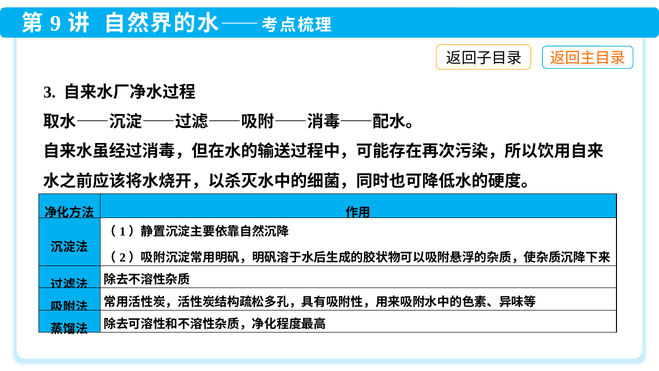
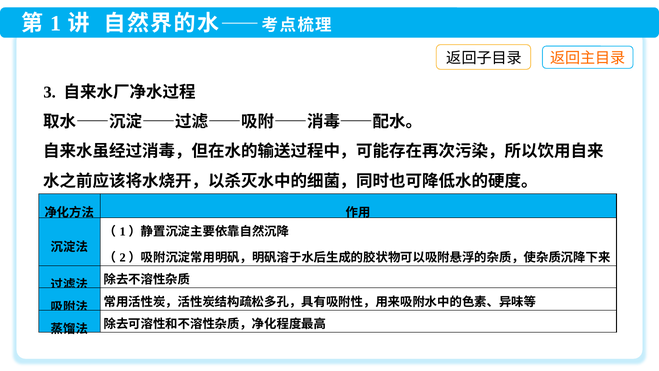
9: 9 -> 1 (56, 23)
